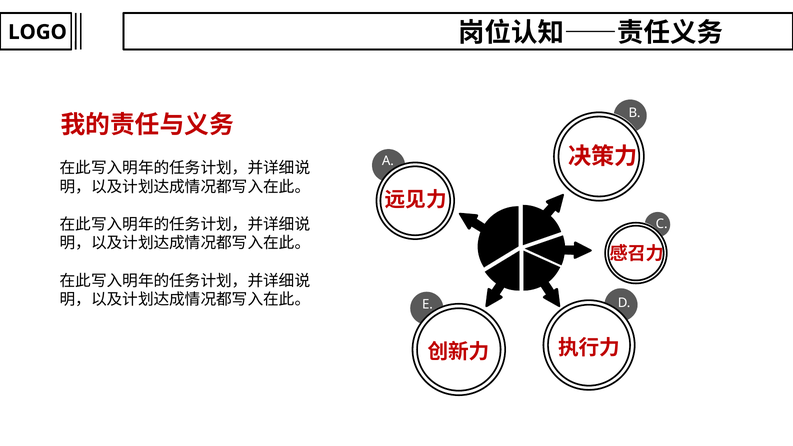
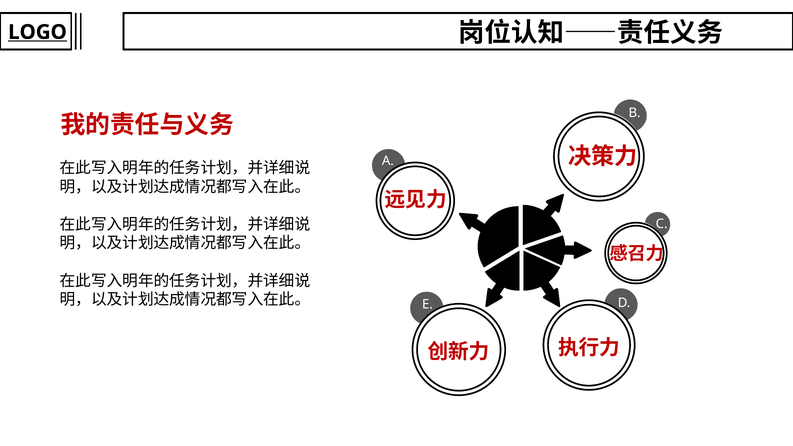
LOGO underline: none -> present (37, 32)
